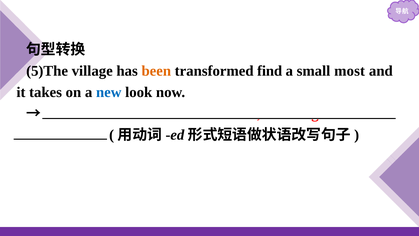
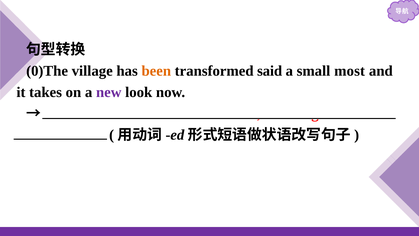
5)The: 5)The -> 0)The (47, 71)
find: find -> said (270, 71)
new colour: blue -> purple (109, 92)
